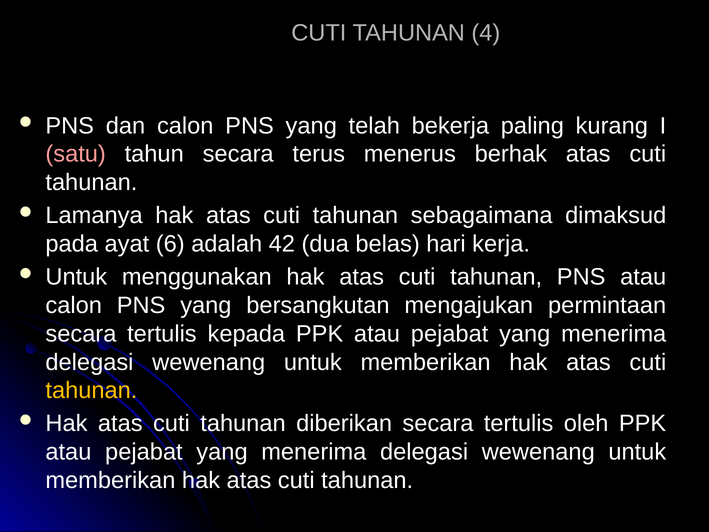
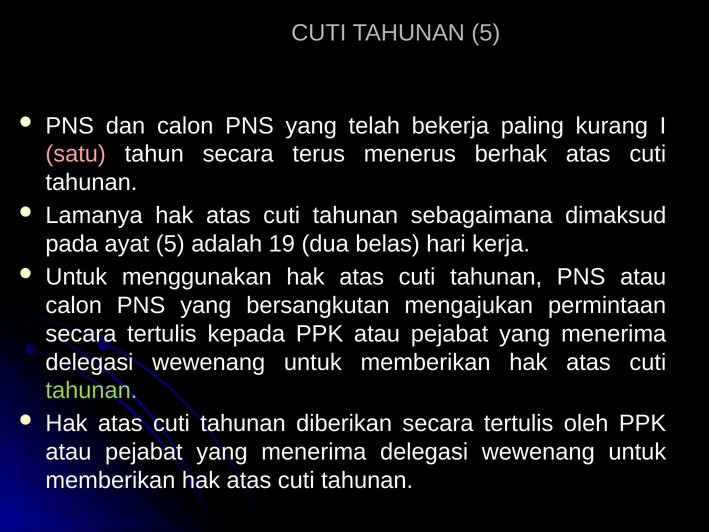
TAHUNAN 4: 4 -> 5 (486, 33)
ayat 6: 6 -> 5 (170, 244)
42: 42 -> 19 (282, 244)
tahunan colour: yellow -> light green (91, 390)
